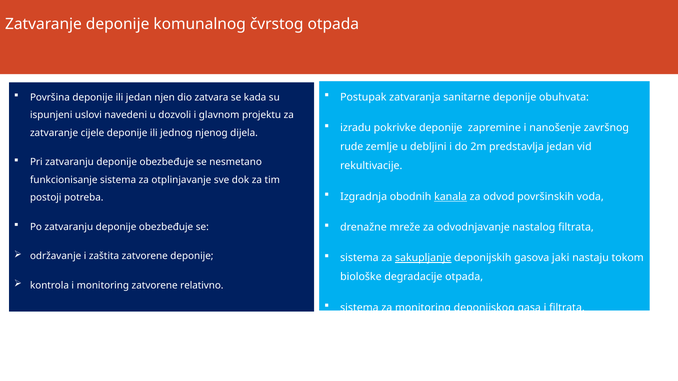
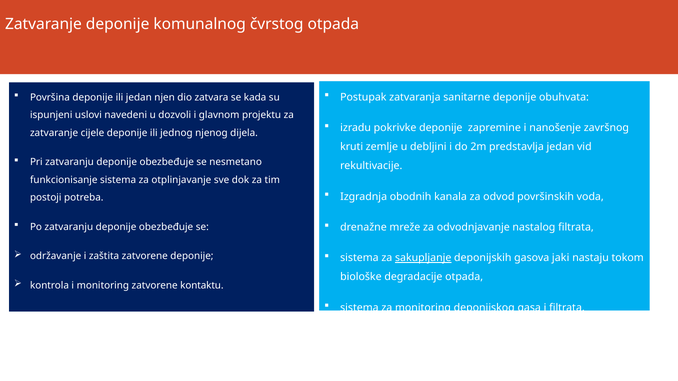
rude: rude -> kruti (352, 147)
kanala underline: present -> none (450, 197)
relativno: relativno -> kontaktu (202, 286)
